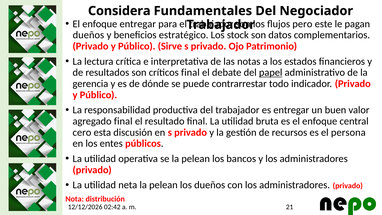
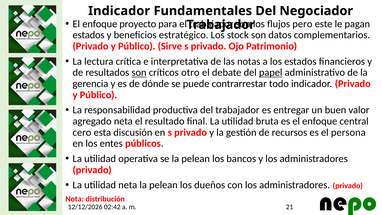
Considera: Considera -> Indicador (119, 11)
enfoque entregar: entregar -> proyecto (138, 24)
dueños: dueños -> estados (89, 35)
son underline: none -> present (139, 72)
críticos final: final -> otro (190, 72)
agregado final: final -> neta (123, 121)
